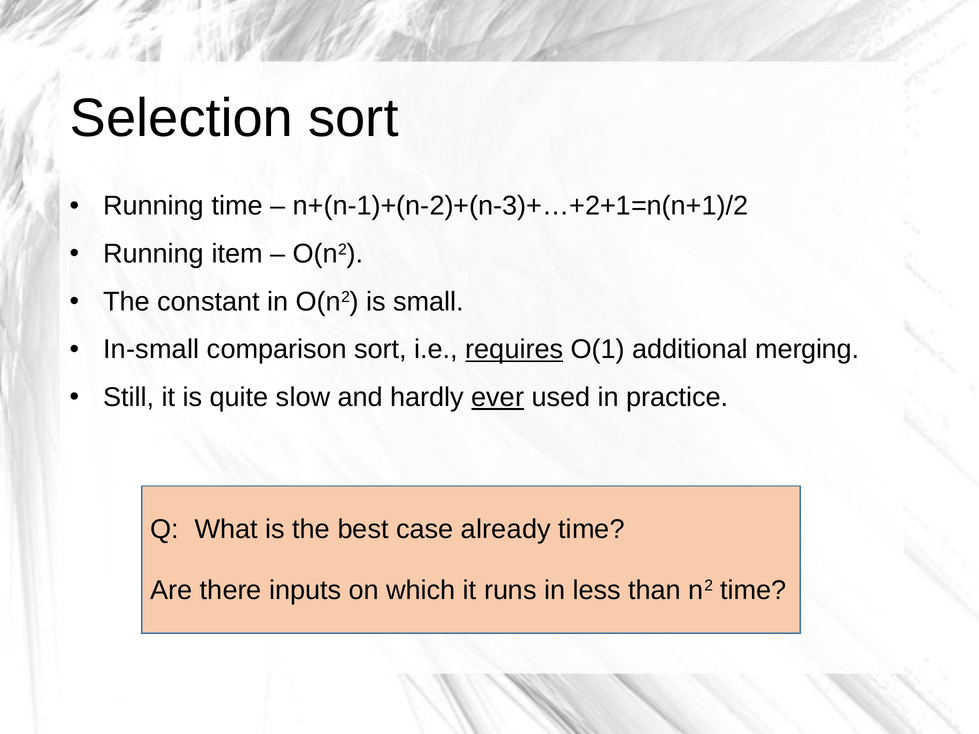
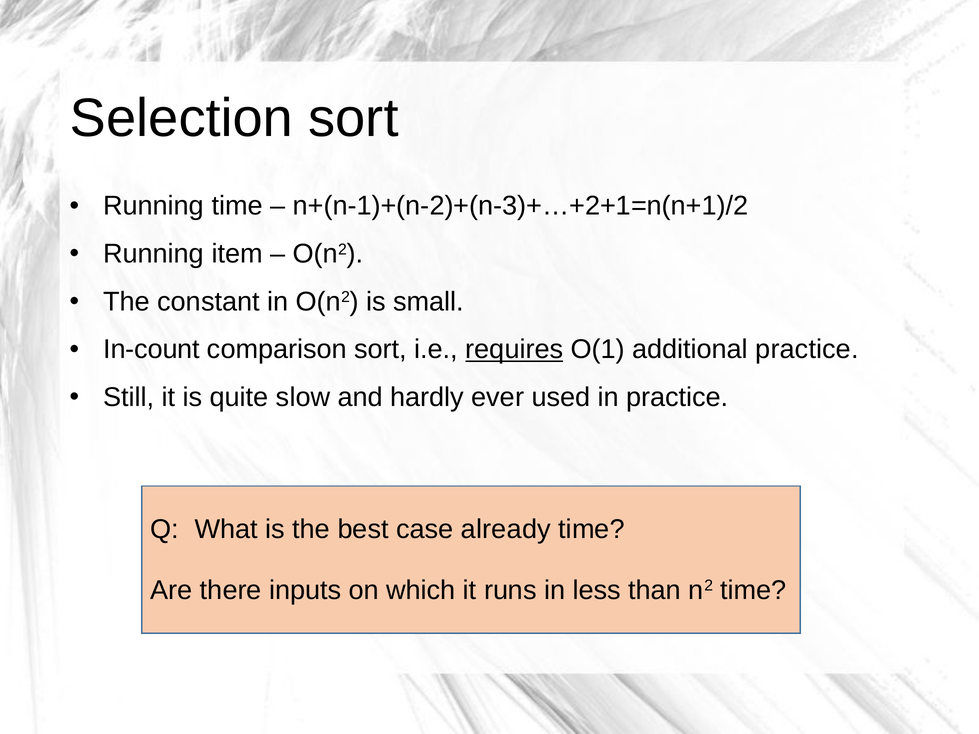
In-small: In-small -> In-count (152, 350)
additional merging: merging -> practice (807, 350)
ever underline: present -> none (498, 397)
